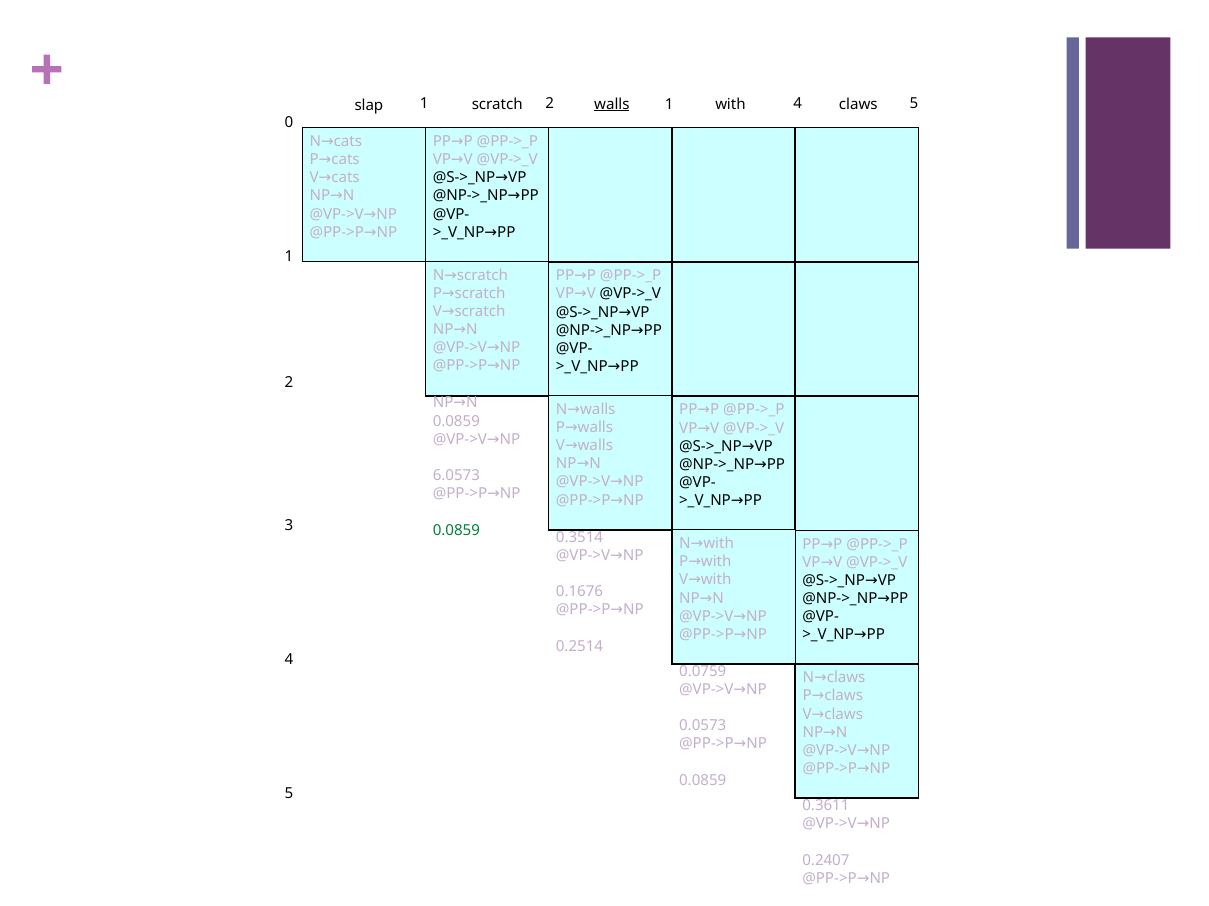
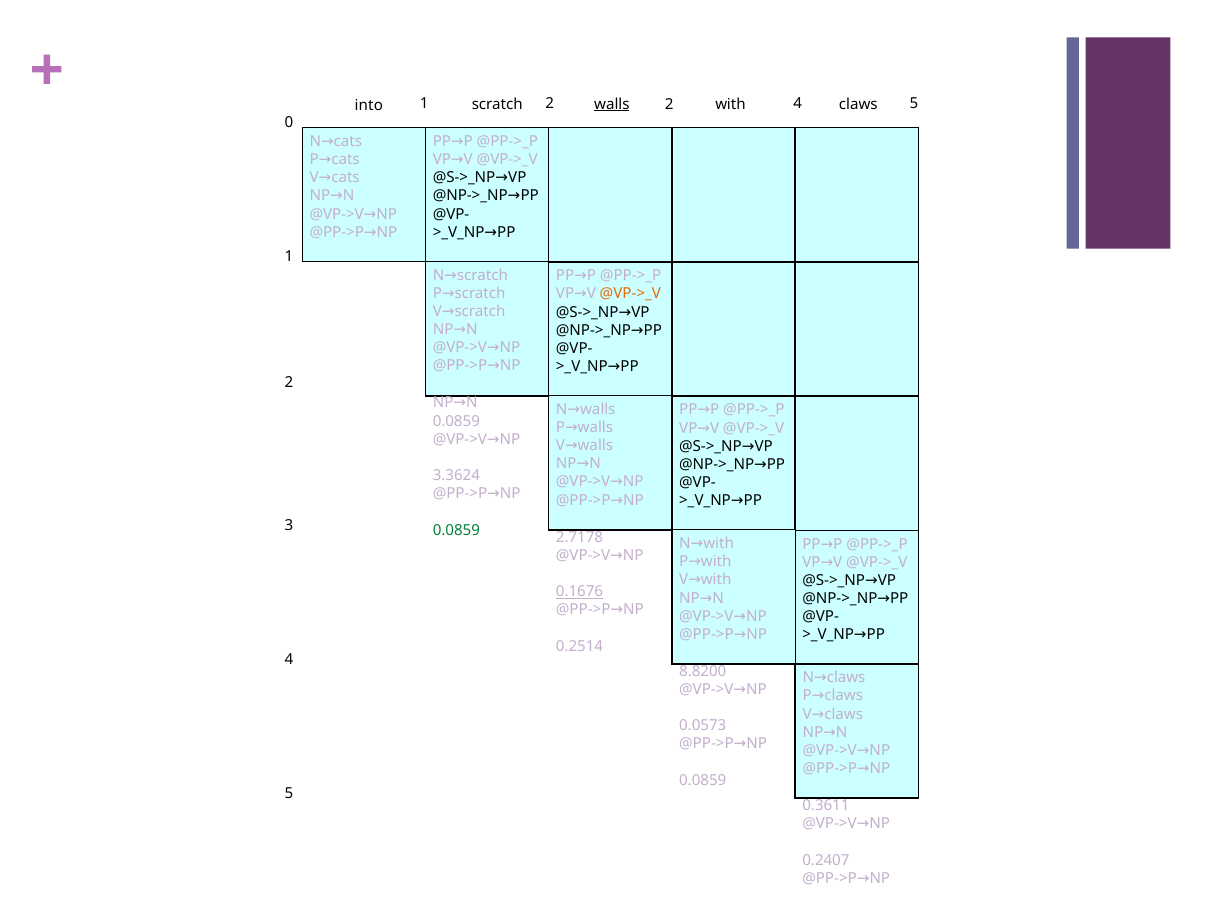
2 1: 1 -> 2 (669, 104)
slap: slap -> into (369, 106)
@VP->_V colour: black -> orange (630, 294)
6.0573: 6.0573 -> 3.3624 (456, 476)
0.3514: 0.3514 -> 2.7178 (580, 538)
0.1676 underline: none -> present (580, 592)
0.0759: 0.0759 -> 8.8200 (703, 672)
